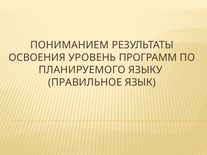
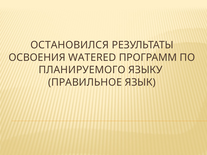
ПОНИМАНИЕМ: ПОНИМАНИЕМ -> ОСТАНОВИЛСЯ (70, 45)
УРОВЕНЬ: УРОВЕНЬ -> WATERED (92, 58)
